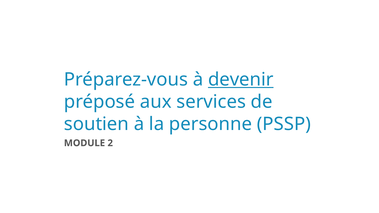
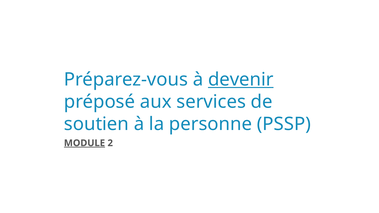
MODULE underline: none -> present (84, 143)
